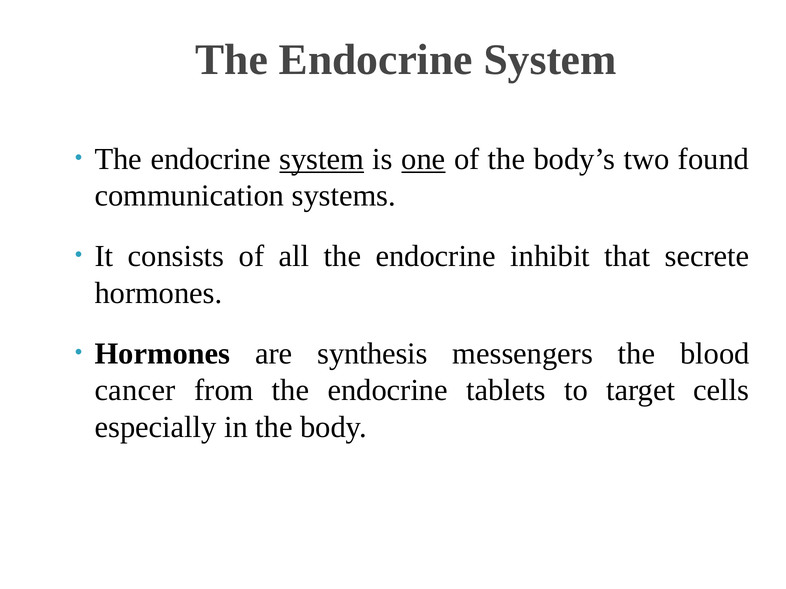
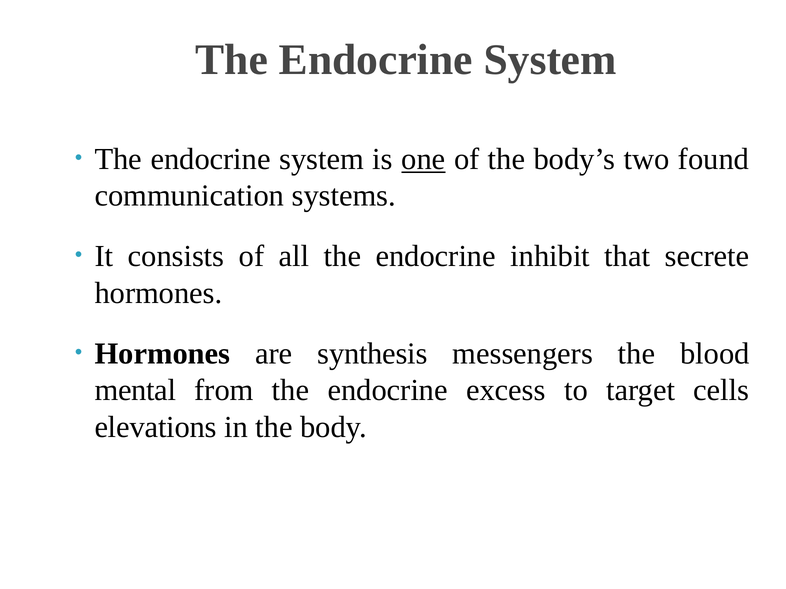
system underline: present -> none (322, 159)
cancer: cancer -> mental (135, 391)
tablets: tablets -> excess (506, 391)
especially: especially -> elevations (156, 427)
